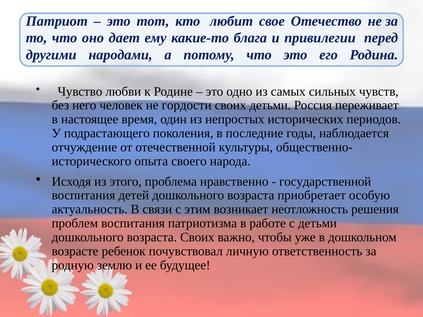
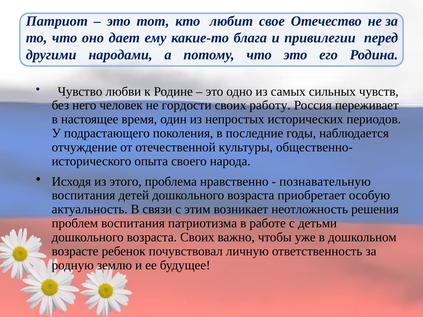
своих детьми: детьми -> работу (270, 105)
государственной: государственной -> познавательную (325, 182)
